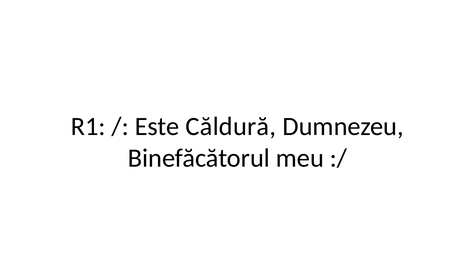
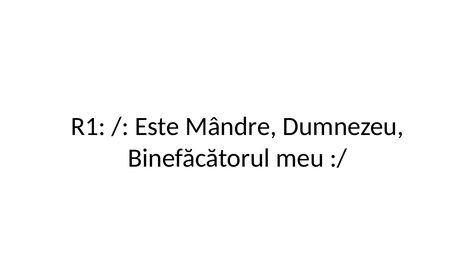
Căldură: Căldură -> Mândre (231, 127)
